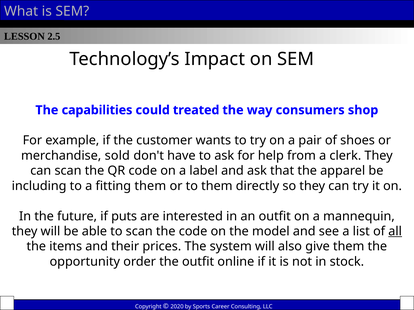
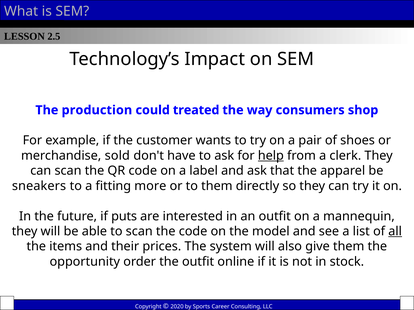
capabilities: capabilities -> production (97, 110)
help underline: none -> present (271, 156)
including: including -> sneakers (39, 186)
fitting them: them -> more (150, 186)
